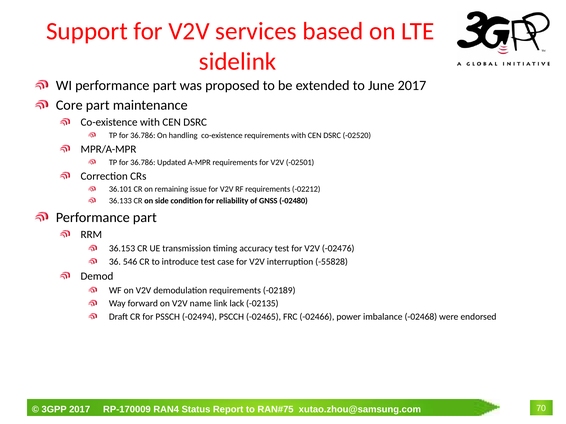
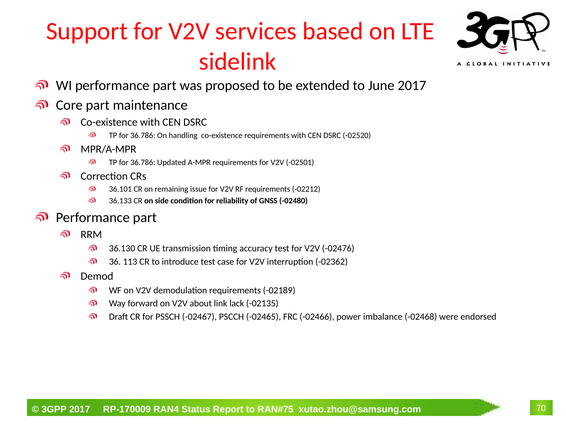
36.153: 36.153 -> 36.130 (122, 249)
546: 546 -> 113 (130, 262)
-55828: -55828 -> -02362 (332, 262)
name: name -> about (201, 304)
-02494: -02494 -> -02467 (199, 317)
